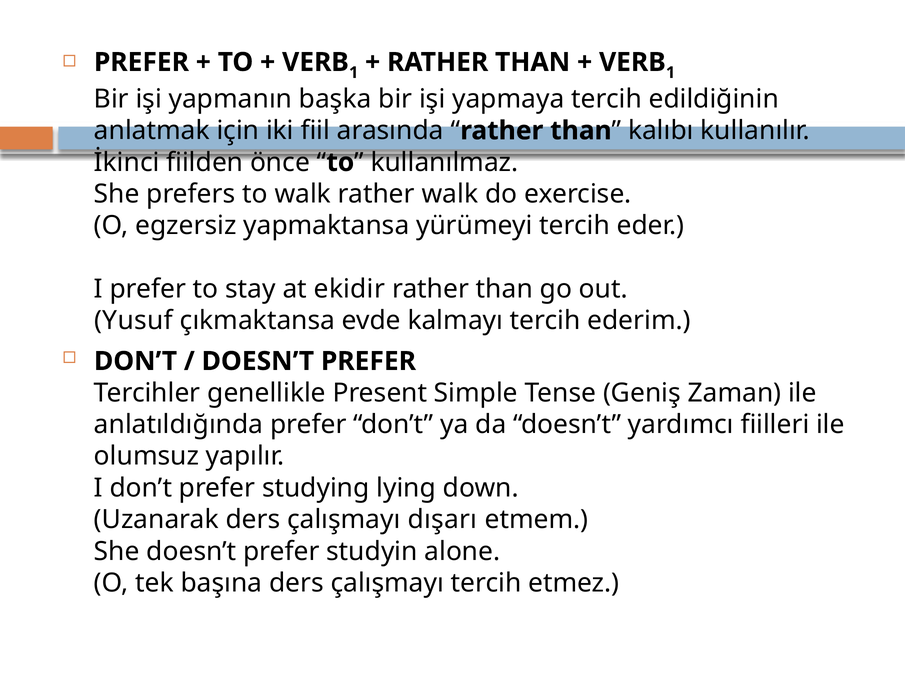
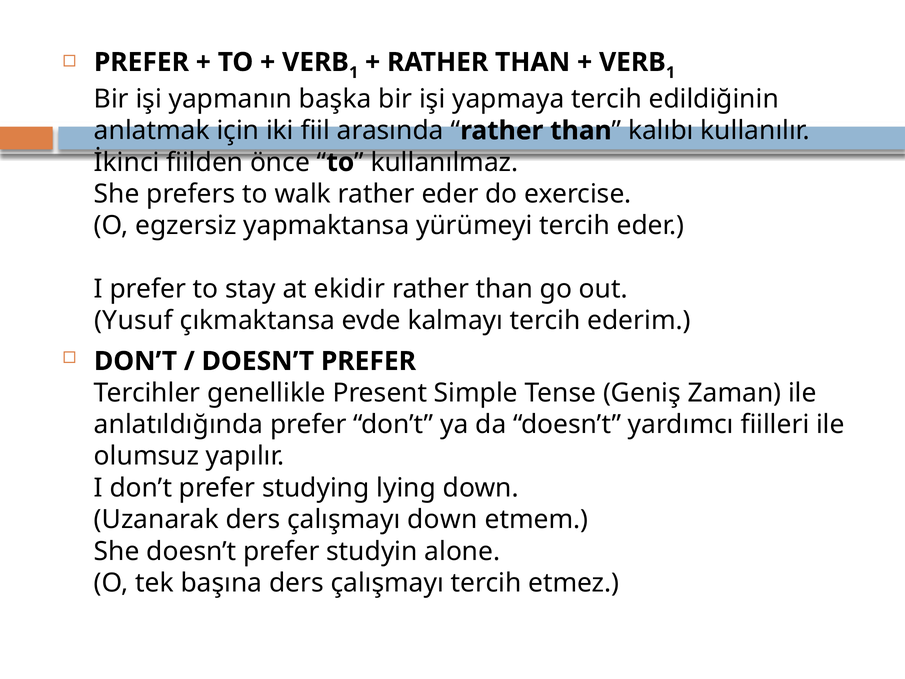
rather walk: walk -> eder (450, 194)
çalışmayı dışarı: dışarı -> down (442, 519)
